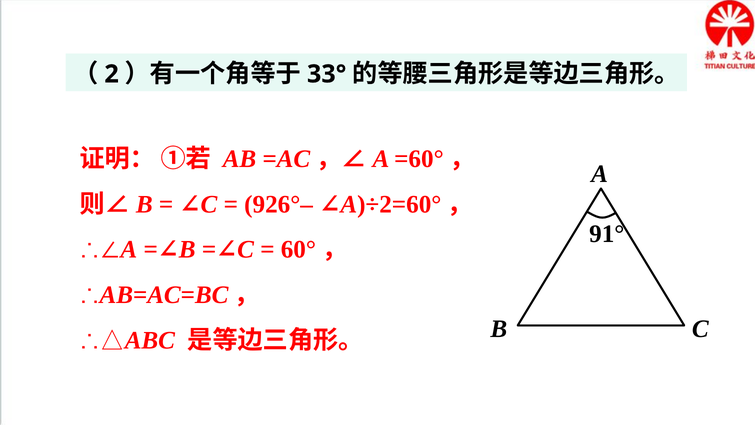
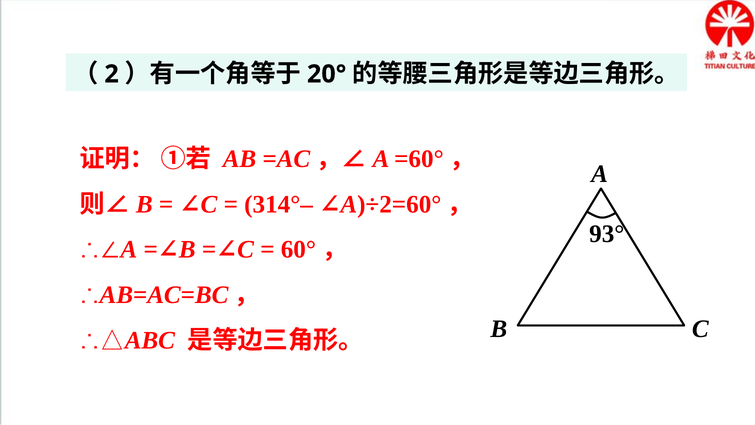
33°: 33° -> 20° (327, 74)
926°–: 926°– -> 314°– (279, 204)
91°: 91° -> 93° (607, 234)
